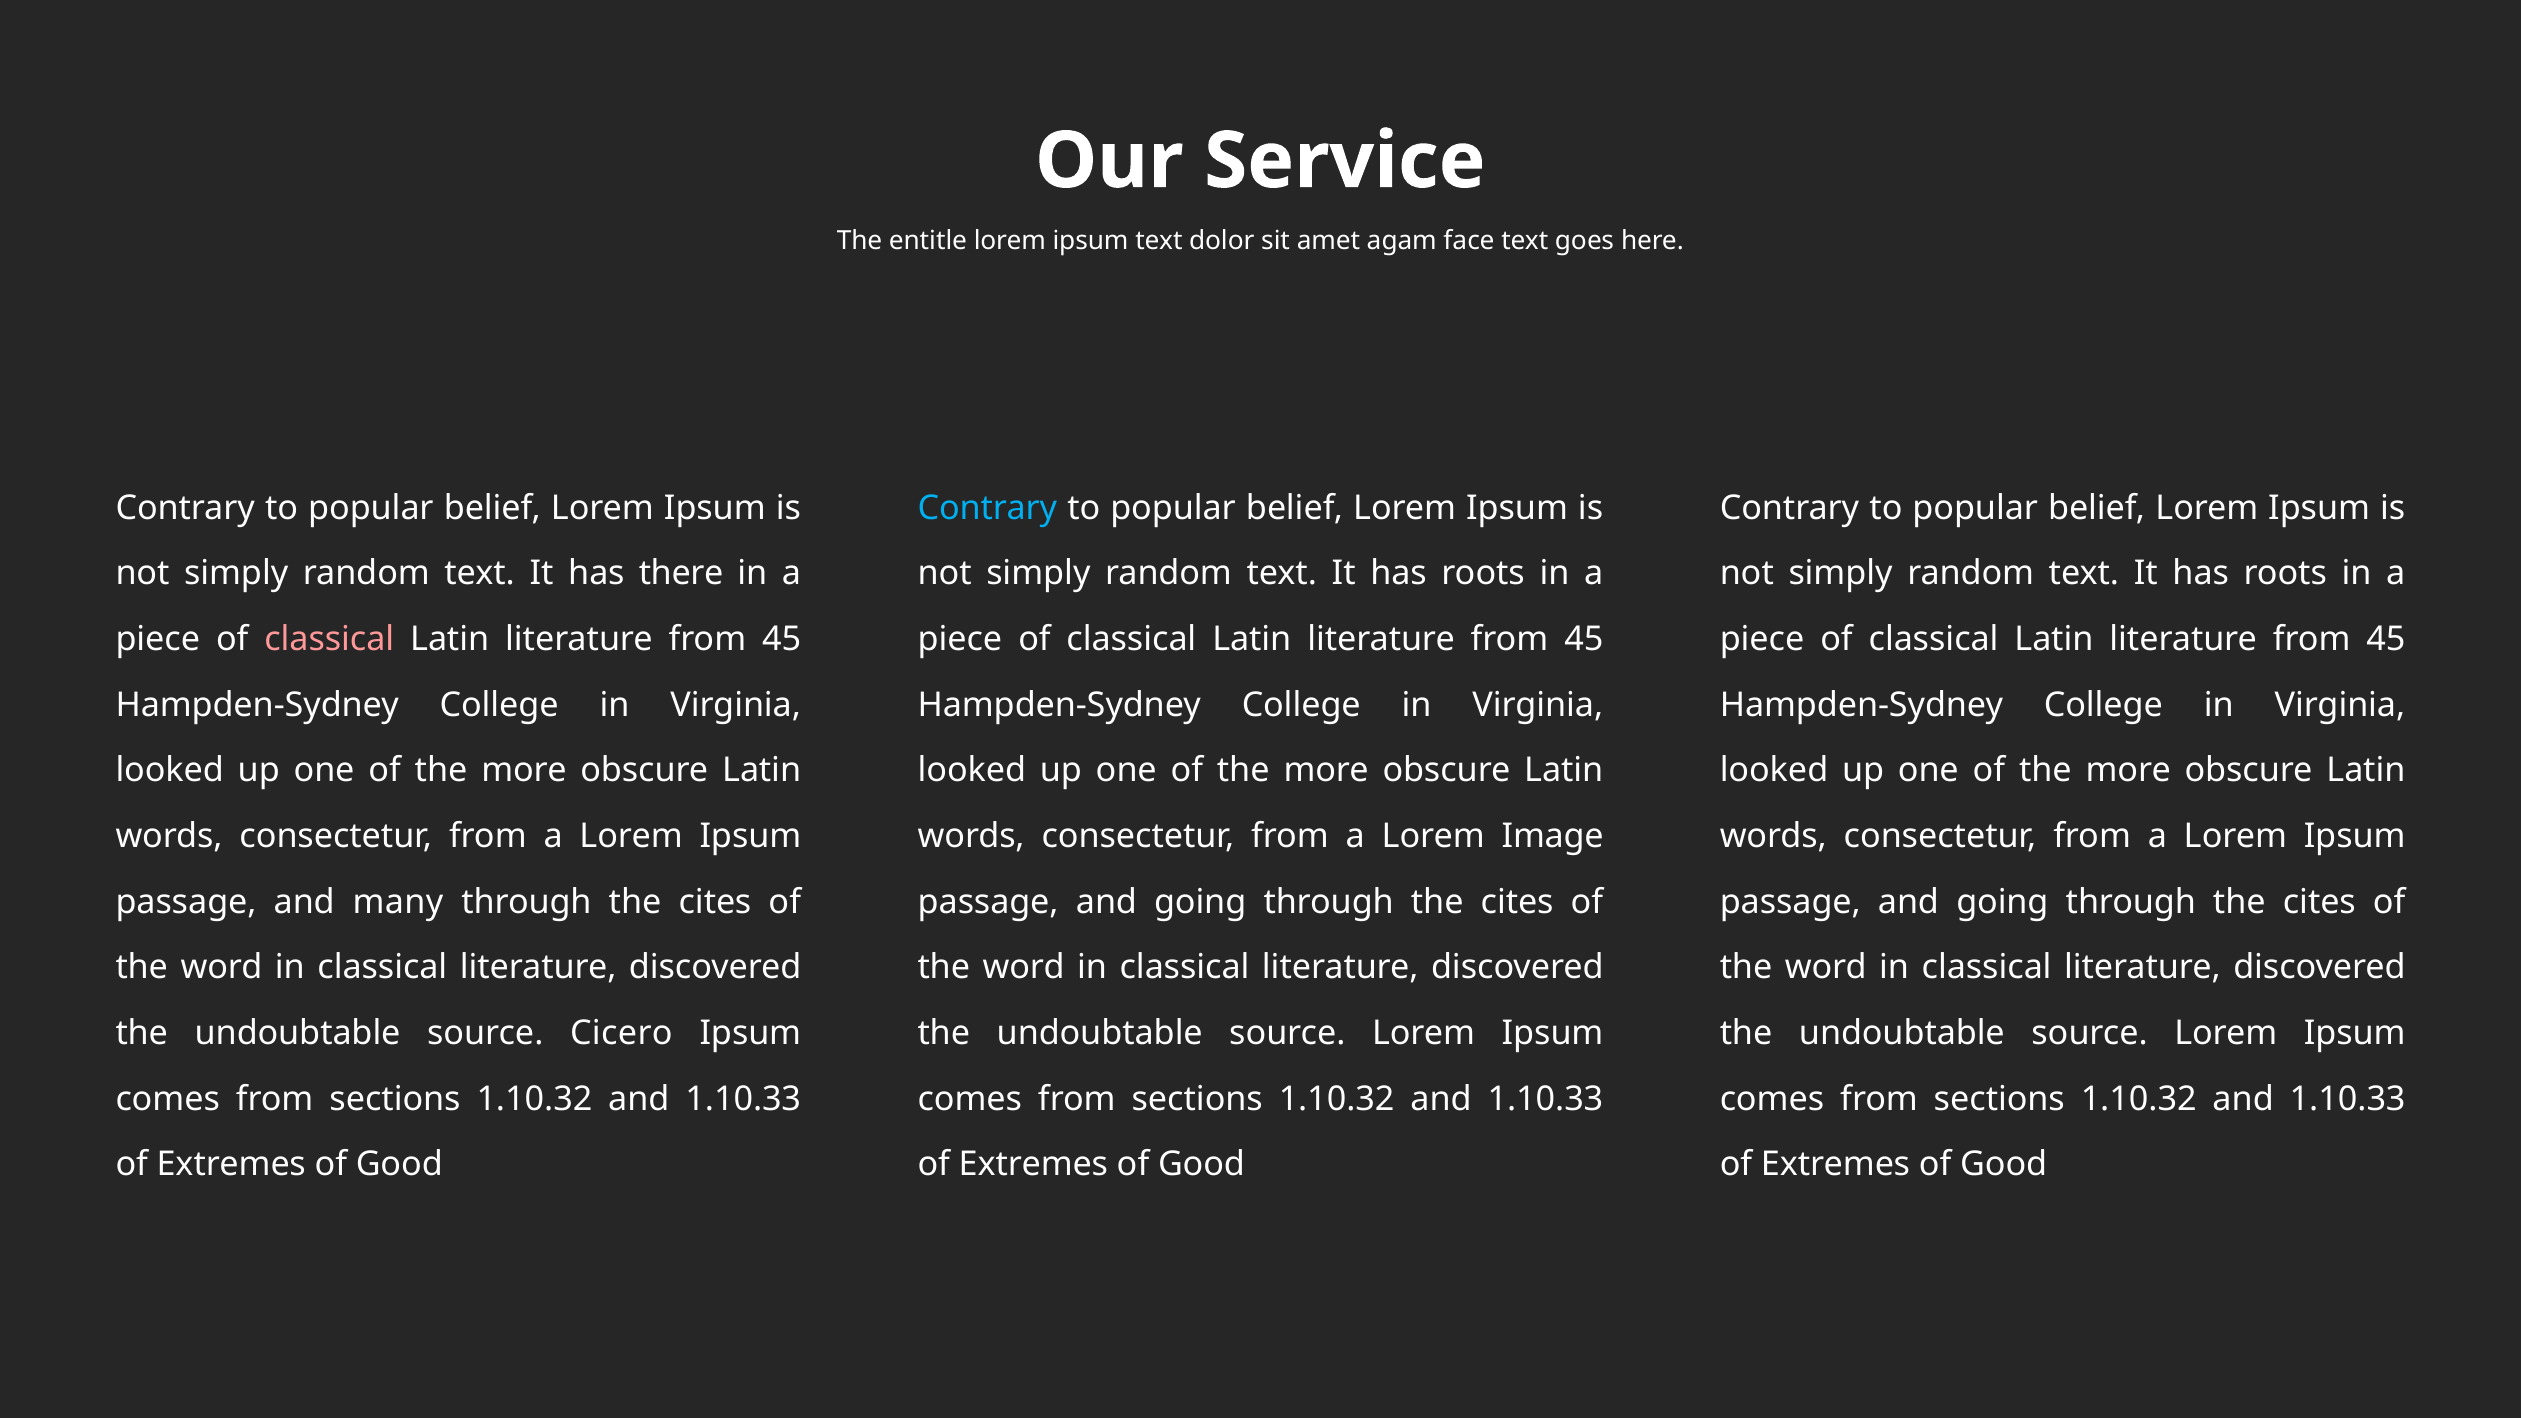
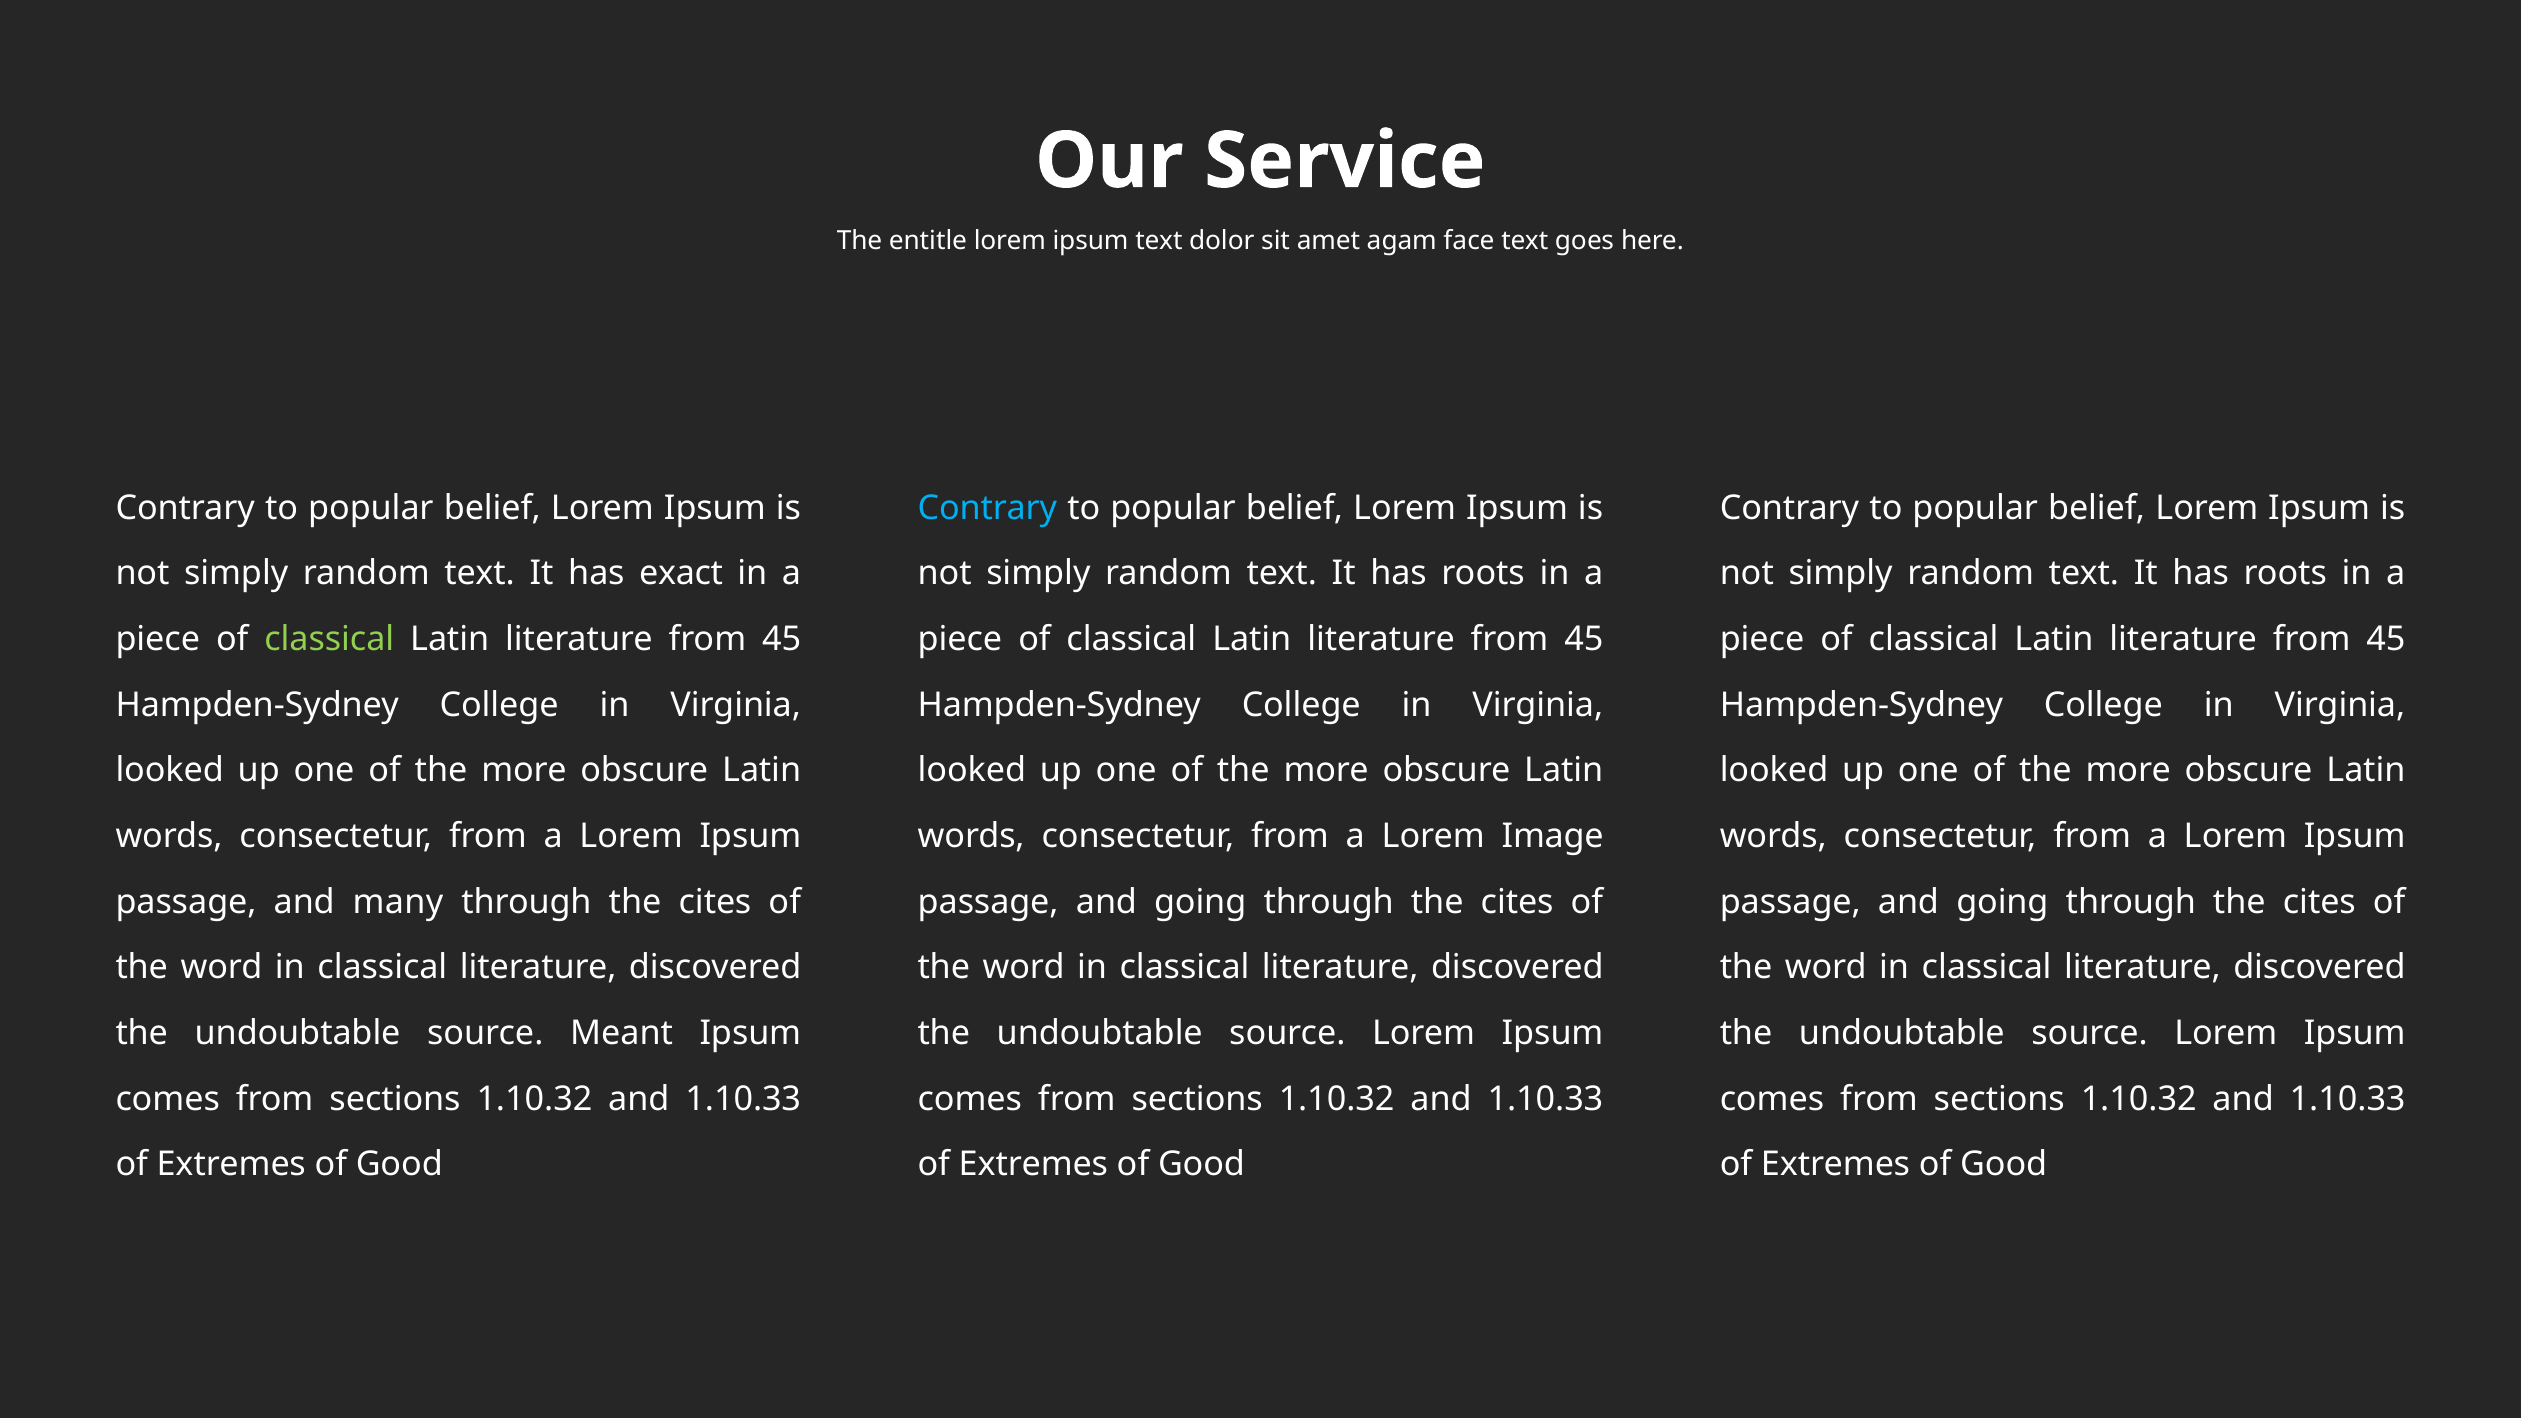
there: there -> exact (681, 574)
classical colour: pink -> light green (329, 639)
Cicero: Cicero -> Meant (622, 1033)
